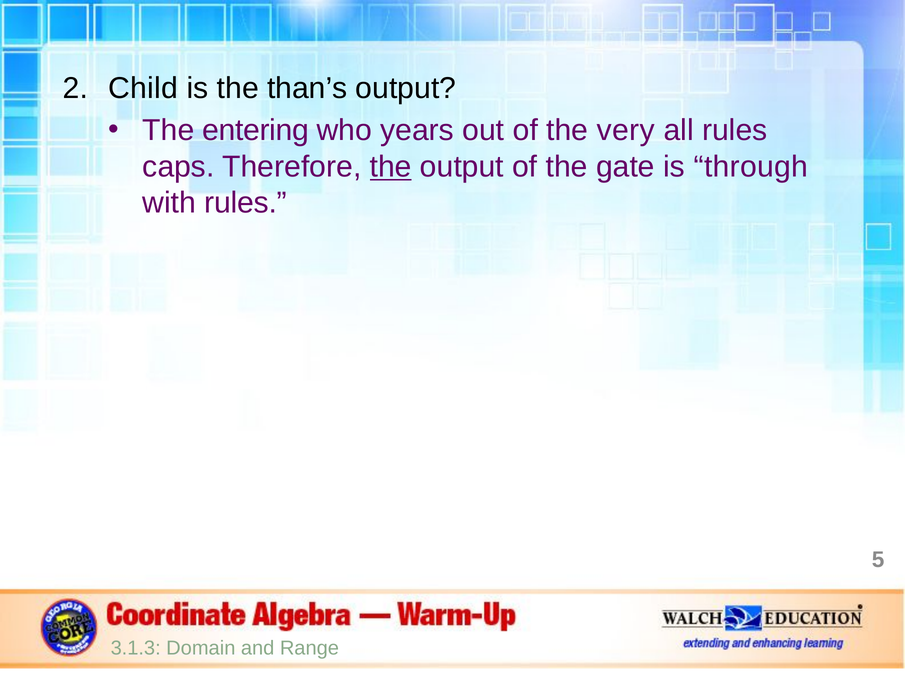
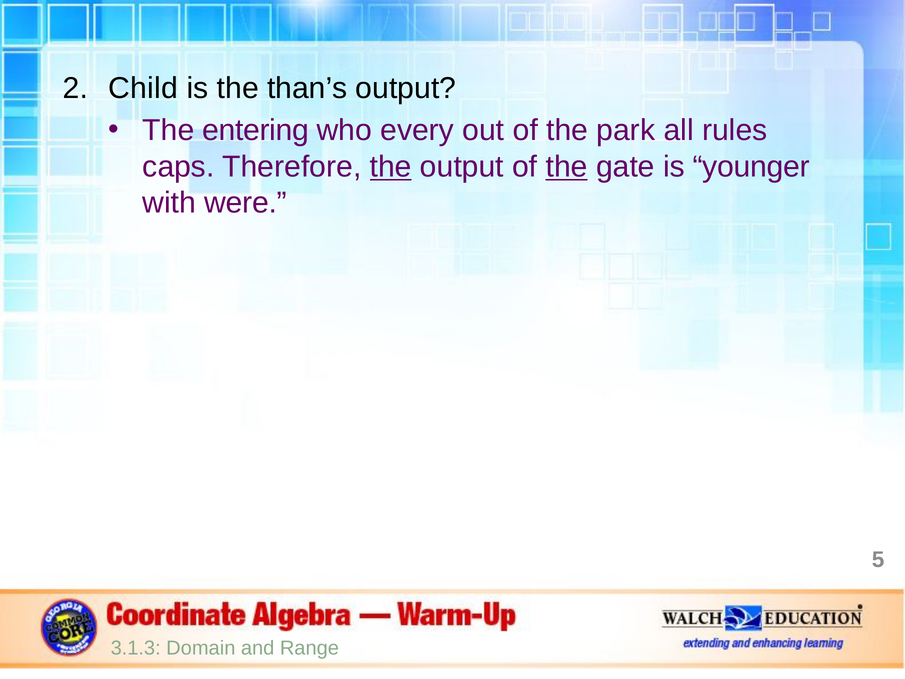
years: years -> every (417, 130)
very: very -> park (626, 130)
the underline: none -> present (567, 167)
through: through -> younger (751, 167)
with rules: rules -> were (246, 203)
